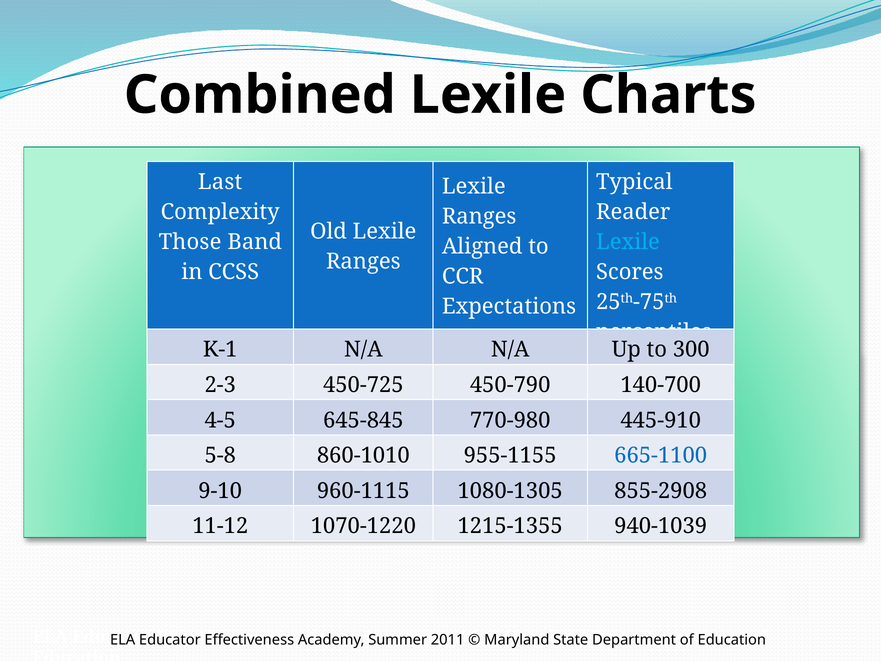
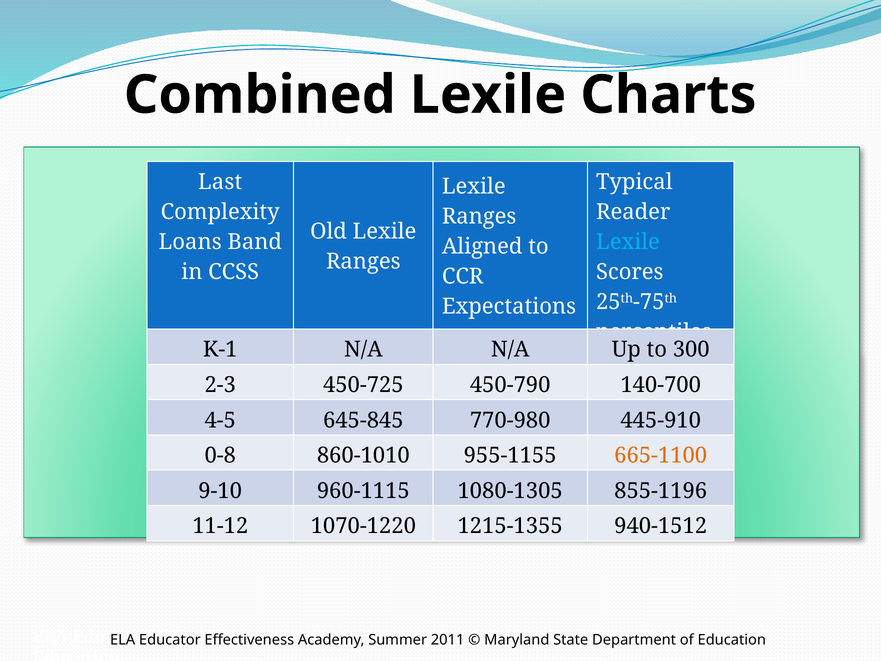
Those: Those -> Loans (190, 242)
5-8: 5-8 -> 0-8 (220, 455)
665-1100 colour: blue -> orange (661, 455)
855-2908: 855-2908 -> 855-1196 (661, 491)
940-1039: 940-1039 -> 940-1512 (661, 526)
